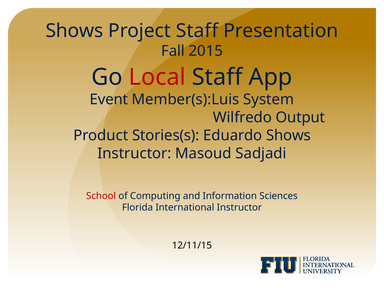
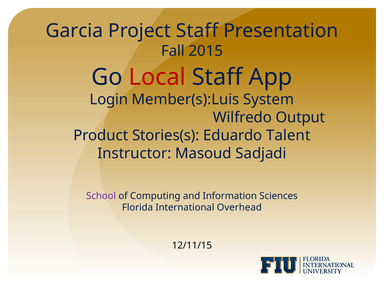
Shows: Shows -> Garcia (74, 31)
Event: Event -> Login (109, 100)
Eduardo Shows: Shows -> Talent (288, 135)
School colour: red -> purple (101, 196)
International Instructor: Instructor -> Overhead (239, 207)
